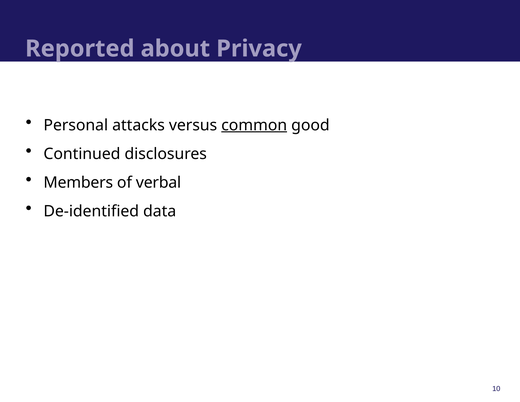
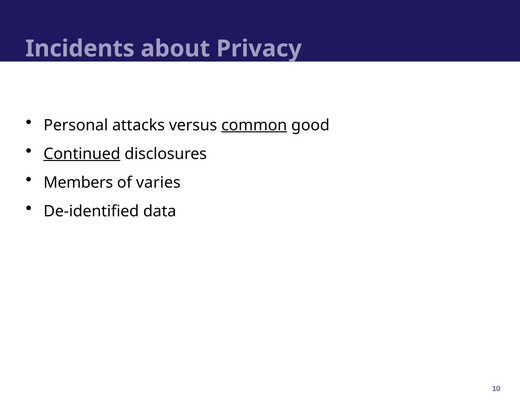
Reported: Reported -> Incidents (80, 49)
Continued underline: none -> present (82, 154)
verbal: verbal -> varies (158, 182)
